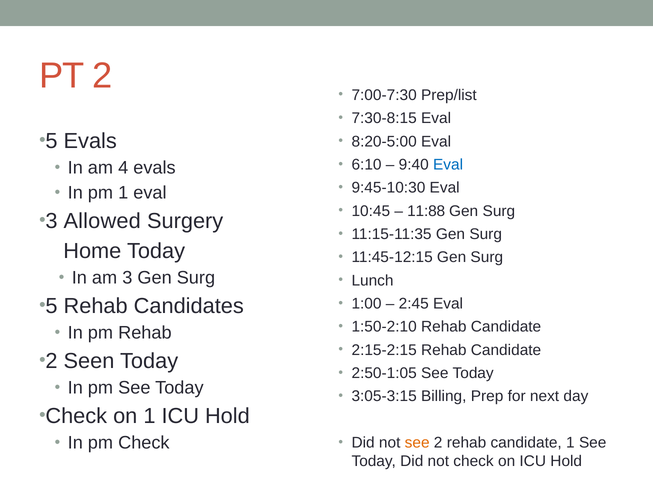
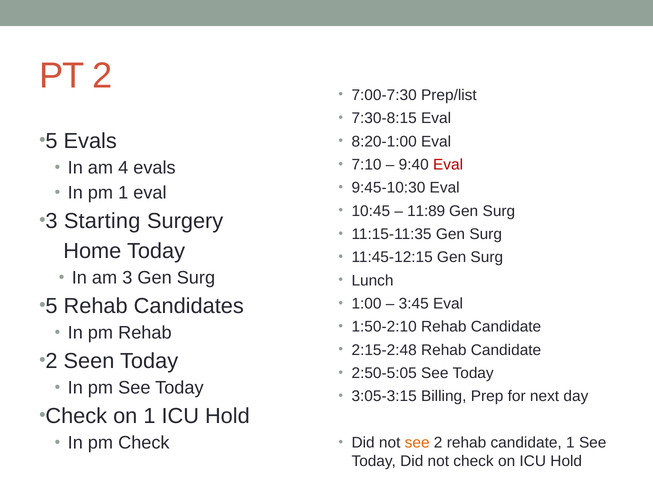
8:20-5:00: 8:20-5:00 -> 8:20-1:00 (384, 142)
6:10: 6:10 -> 7:10 (367, 165)
Eval colour: blue -> red (448, 165)
11:88: 11:88 -> 11:89 (426, 211)
Allowed: Allowed -> Starting (102, 221)
2:45: 2:45 -> 3:45 (414, 304)
2:15-2:15: 2:15-2:15 -> 2:15-2:48 (384, 351)
2:50-1:05: 2:50-1:05 -> 2:50-5:05 (384, 374)
